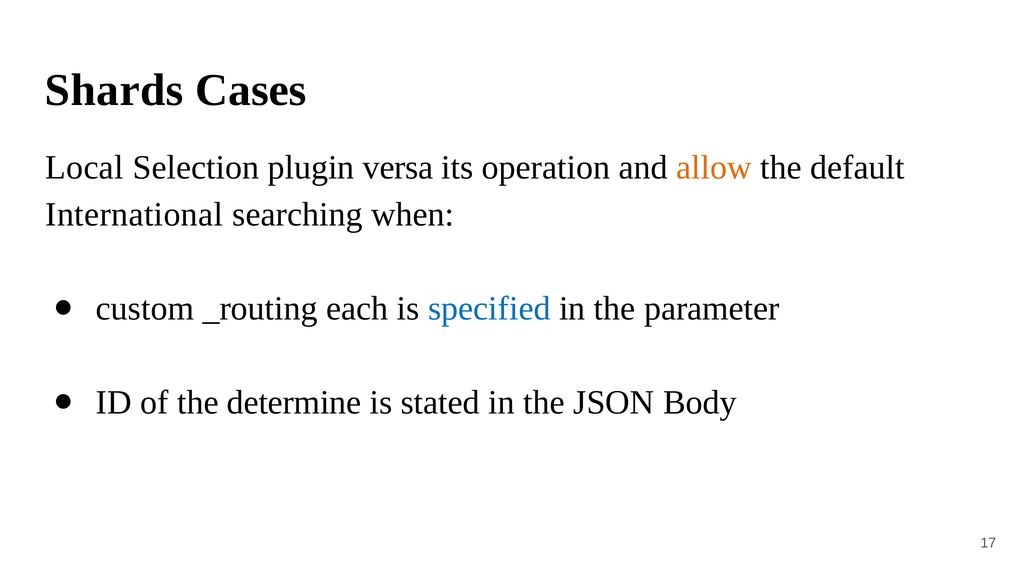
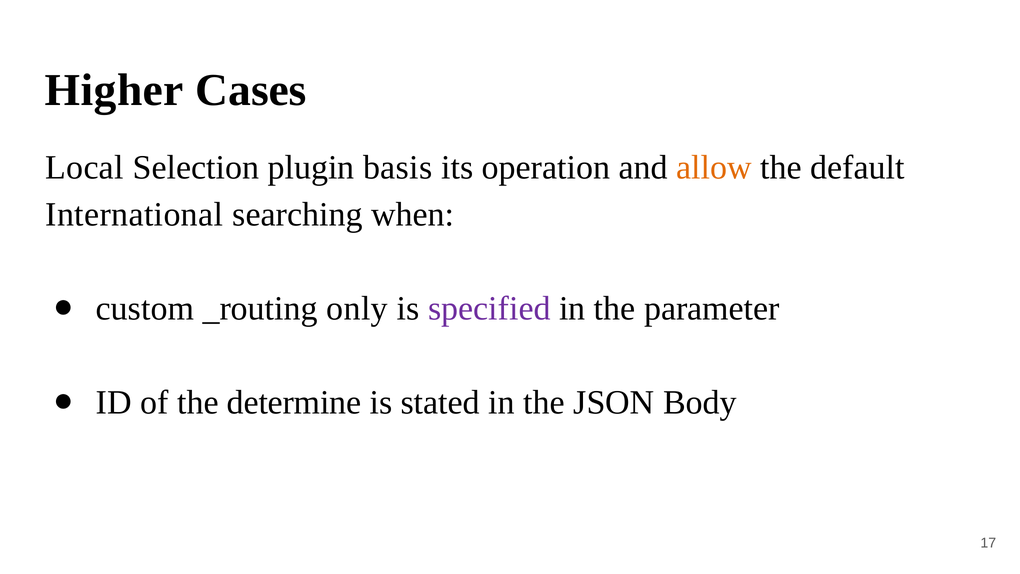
Shards: Shards -> Higher (114, 90)
versa: versa -> basis (398, 168)
each: each -> only (357, 308)
specified colour: blue -> purple (489, 308)
